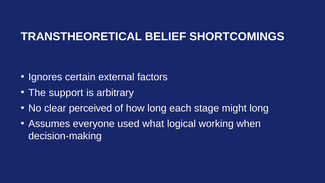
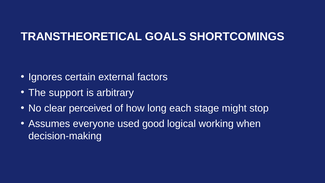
BELIEF: BELIEF -> GOALS (166, 36)
might long: long -> stop (259, 108)
what: what -> good (153, 124)
